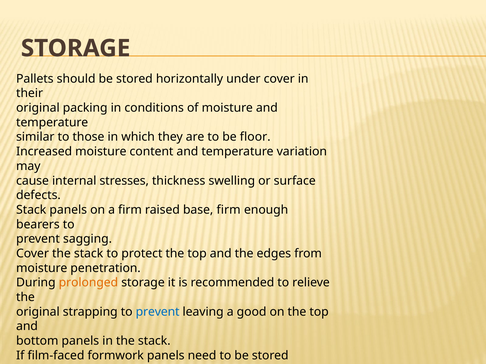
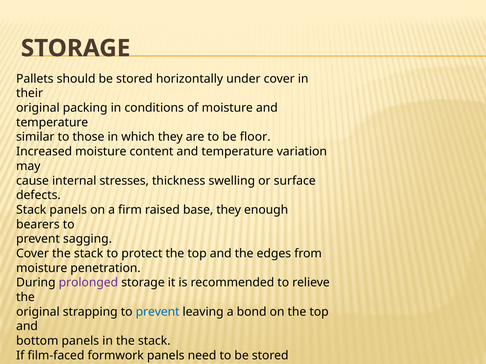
base firm: firm -> they (229, 210)
prolonged colour: orange -> purple (88, 283)
good: good -> bond (252, 312)
